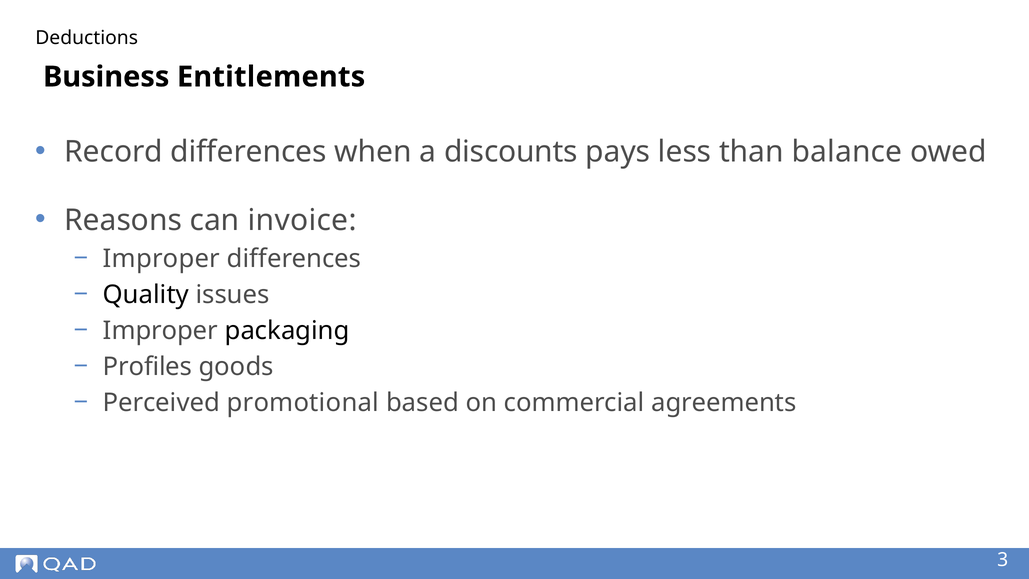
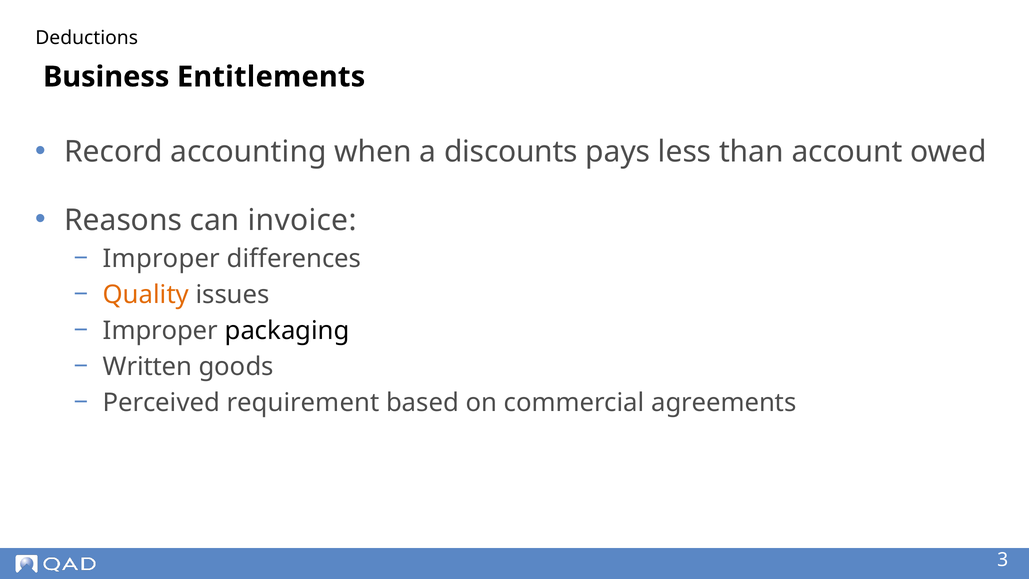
Record differences: differences -> accounting (248, 152)
balance: balance -> account (847, 152)
Quality colour: black -> orange (146, 294)
Profiles: Profiles -> Written (147, 366)
promotional: promotional -> requirement (303, 402)
